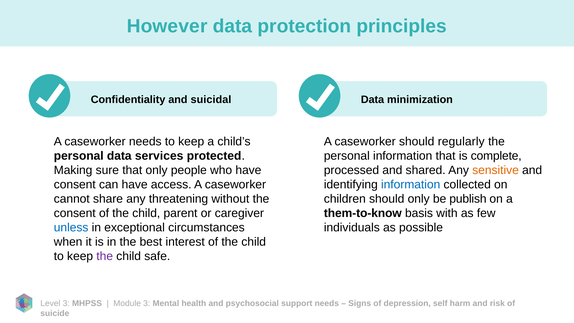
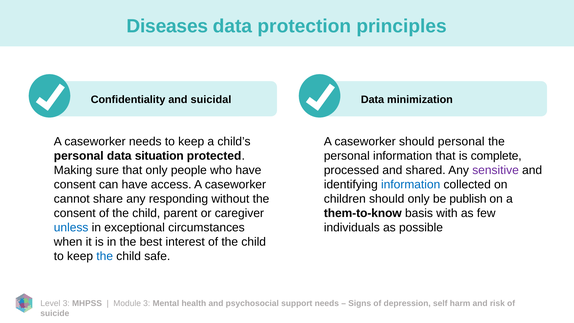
However: However -> Diseases (167, 26)
should regularly: regularly -> personal (461, 141)
services: services -> situation (159, 156)
sensitive colour: orange -> purple (496, 170)
threatening: threatening -> responding (178, 199)
the colour: purple -> blue (105, 256)
